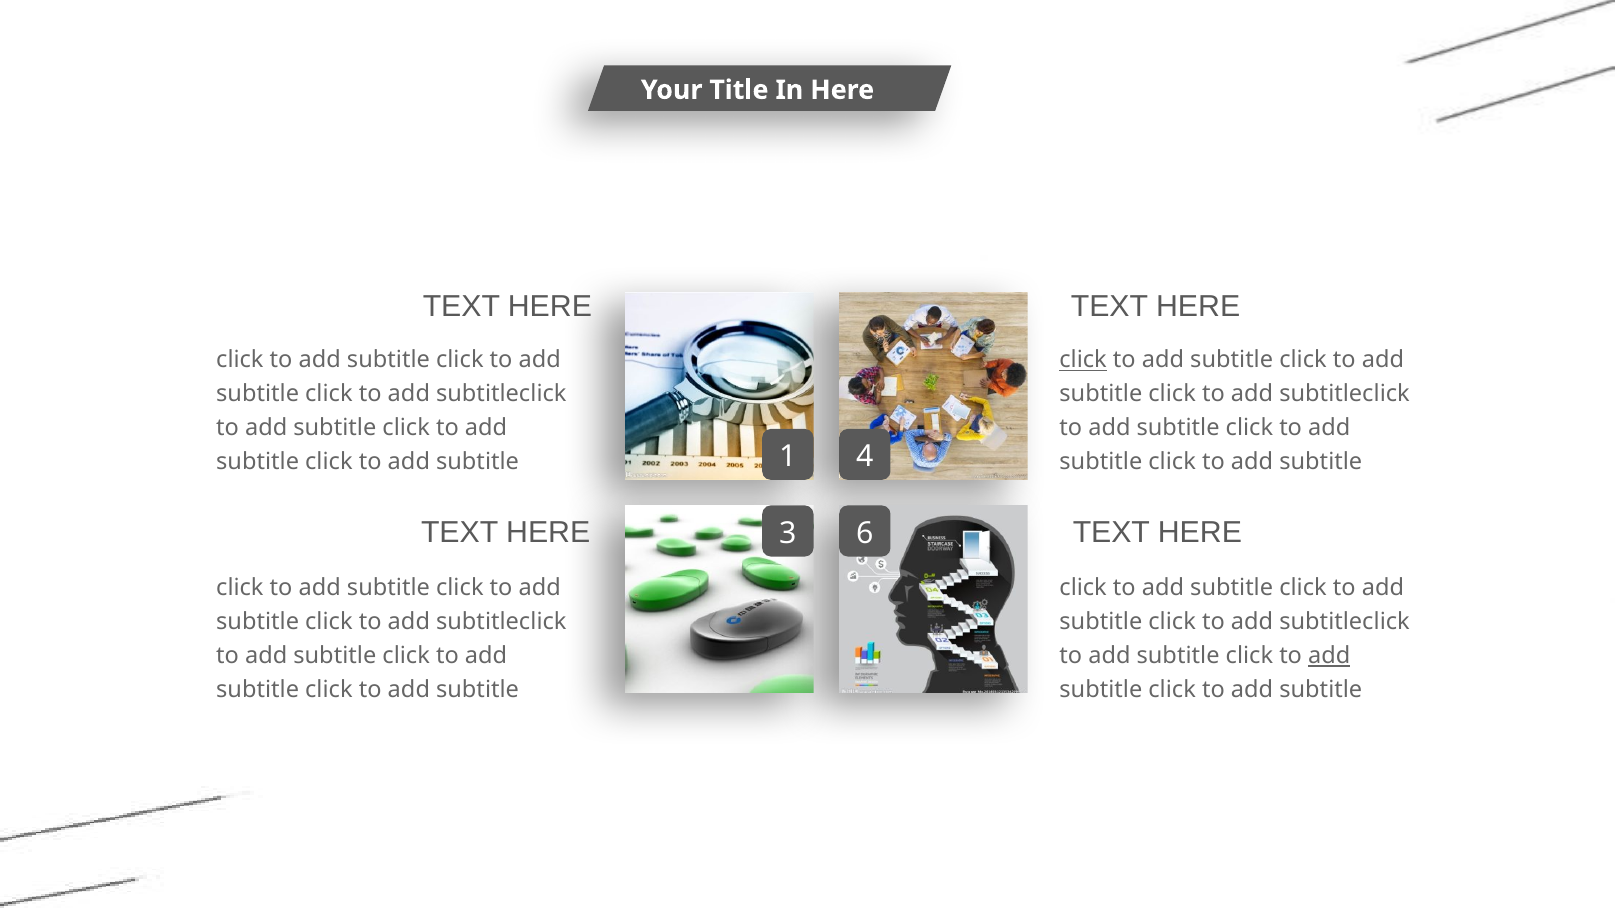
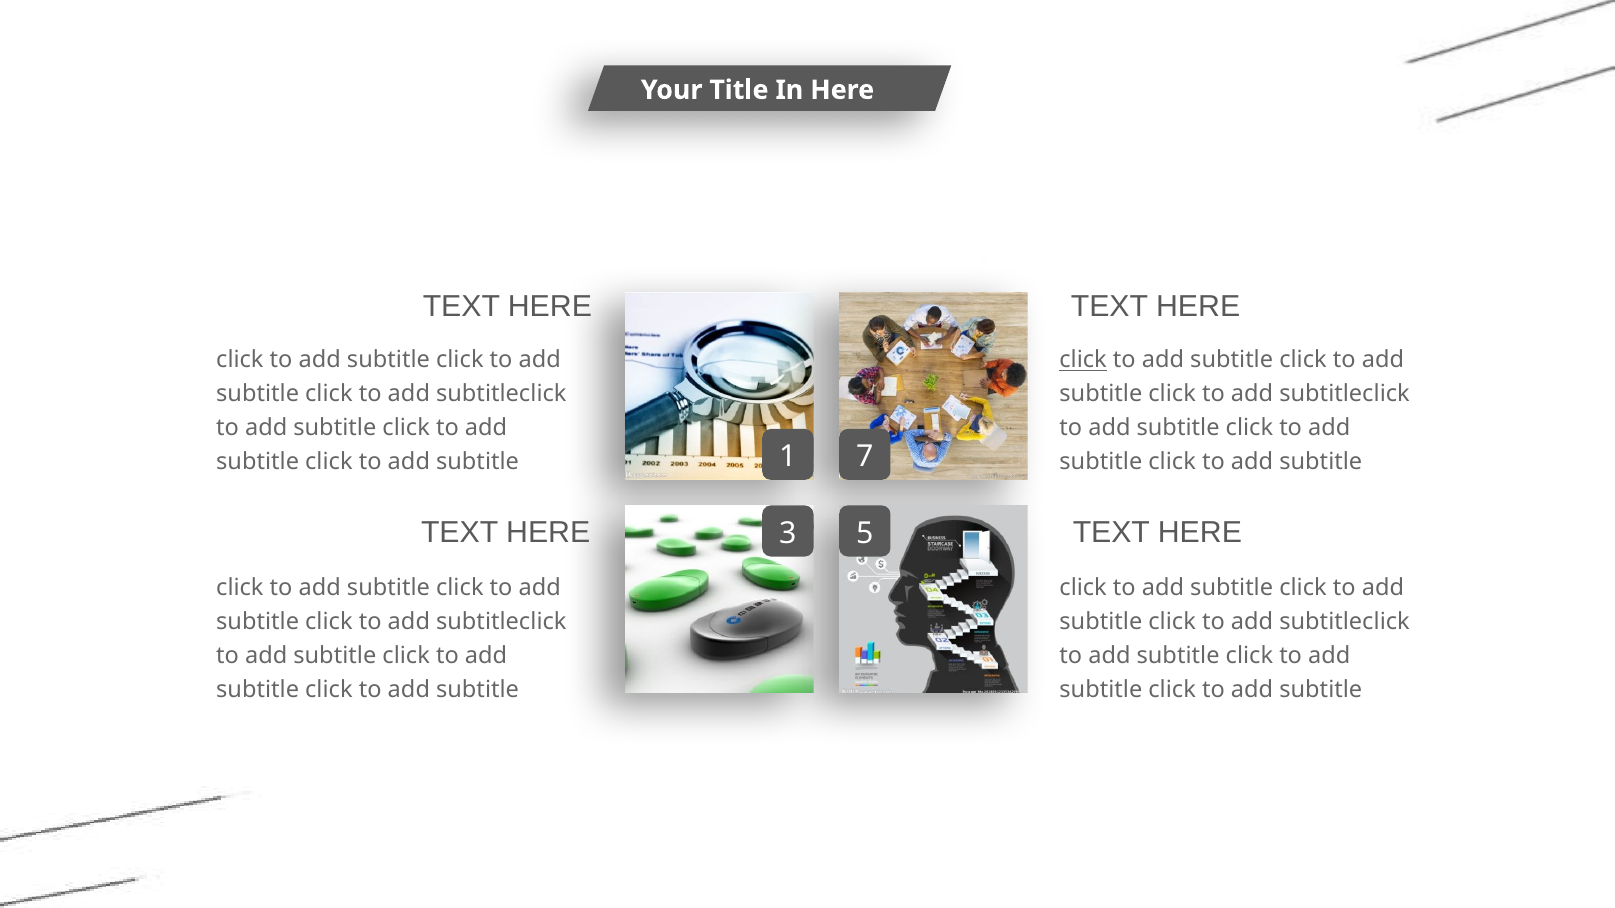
4: 4 -> 7 (865, 457)
6: 6 -> 5 (865, 533)
add underline: present -> none (1329, 656)
